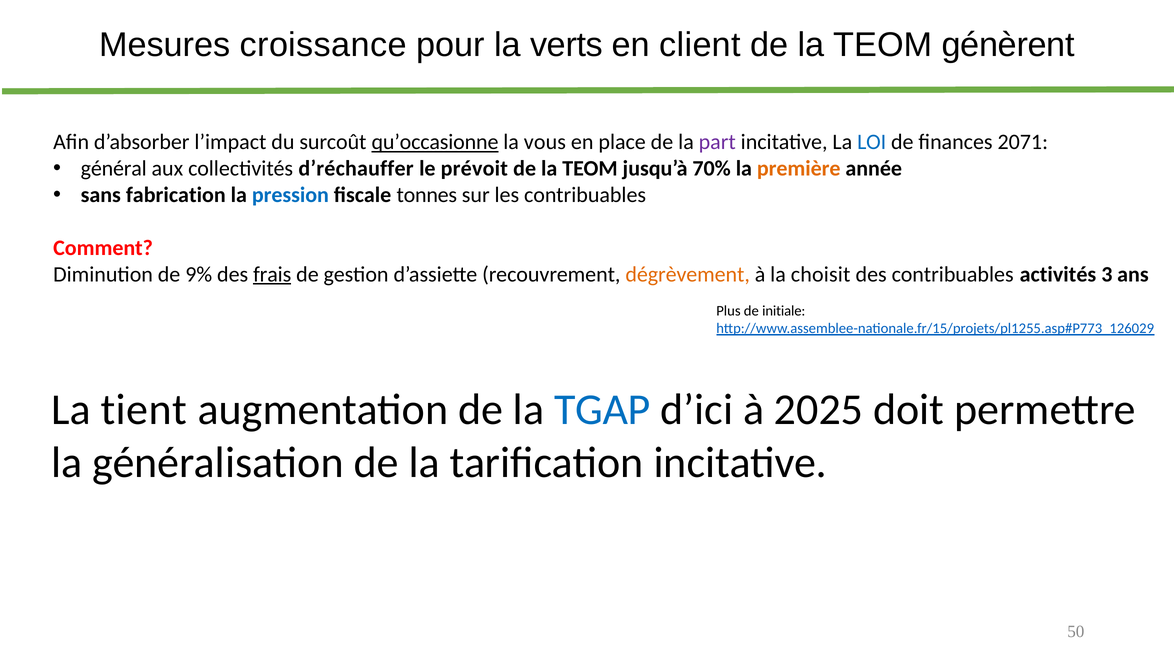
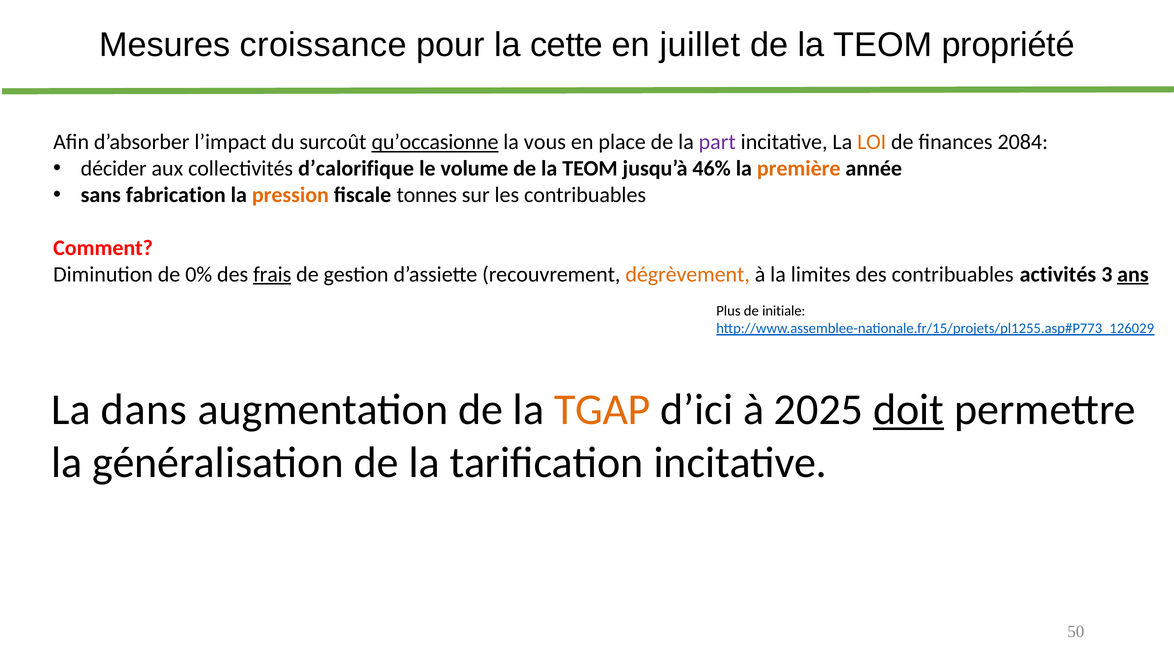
verts: verts -> cette (566, 45)
client: client -> juillet (700, 45)
génèrent: génèrent -> propriété (1008, 45)
LOI colour: blue -> orange (872, 142)
2071: 2071 -> 2084 (1023, 142)
général: général -> décider (114, 168)
d’réchauffer: d’réchauffer -> d’calorifique (356, 168)
prévoit: prévoit -> volume (474, 168)
70%: 70% -> 46% (712, 168)
pression colour: blue -> orange (290, 195)
9%: 9% -> 0% (199, 274)
choisit: choisit -> limites (821, 274)
ans underline: none -> present (1133, 274)
tient: tient -> dans (144, 409)
TGAP colour: blue -> orange (602, 409)
doit underline: none -> present (909, 409)
